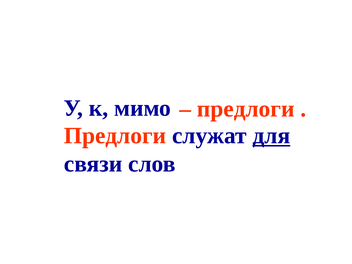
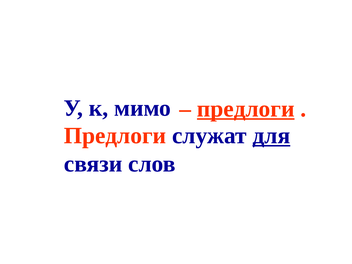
предлоги underline: none -> present (246, 109)
